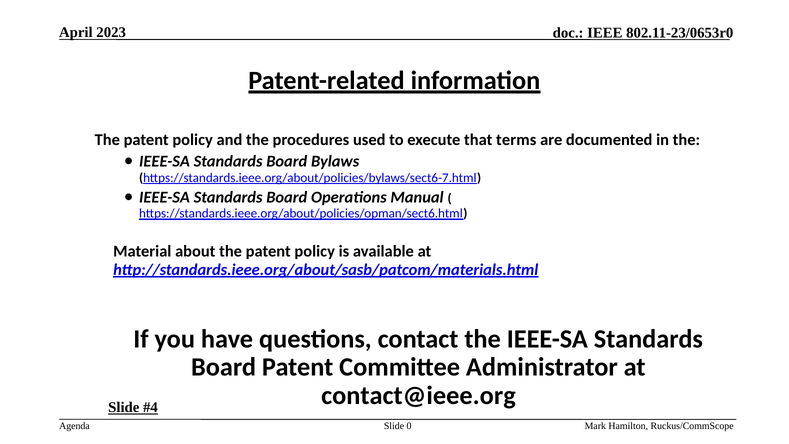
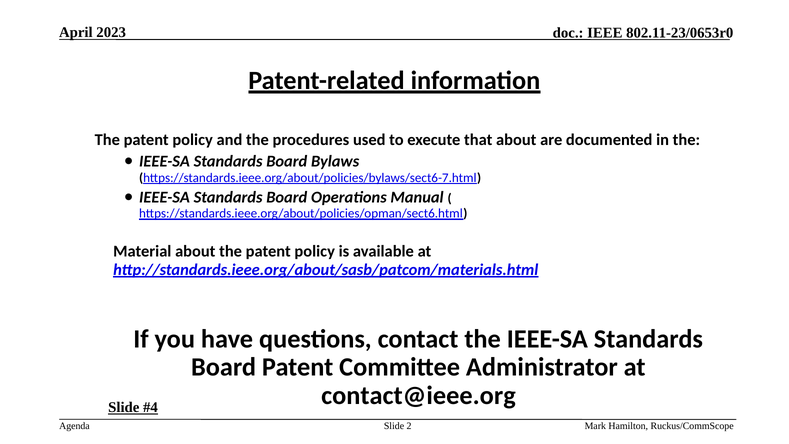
that terms: terms -> about (516, 140)
0: 0 -> 2 (409, 426)
